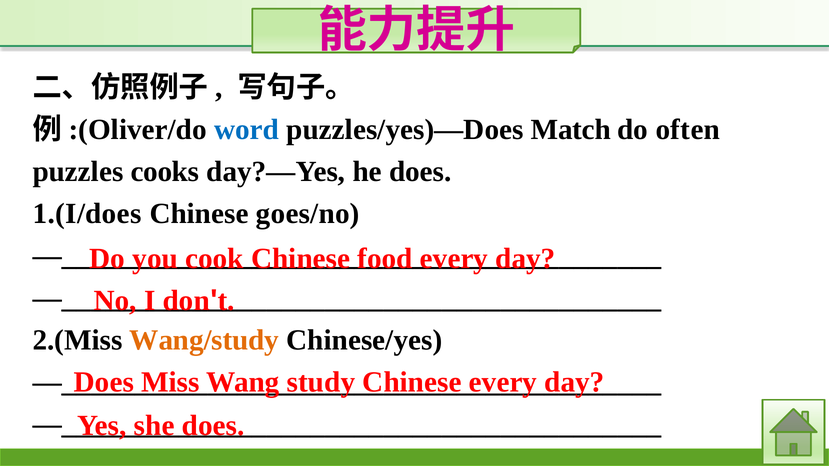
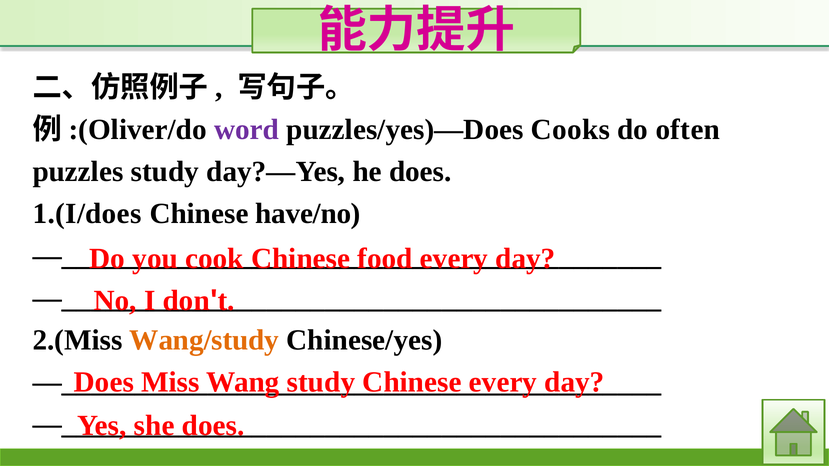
word colour: blue -> purple (247, 130)
Match: Match -> Cooks (570, 130)
puzzles cooks: cooks -> study (165, 172)
goes/no: goes/no -> have/no (308, 214)
